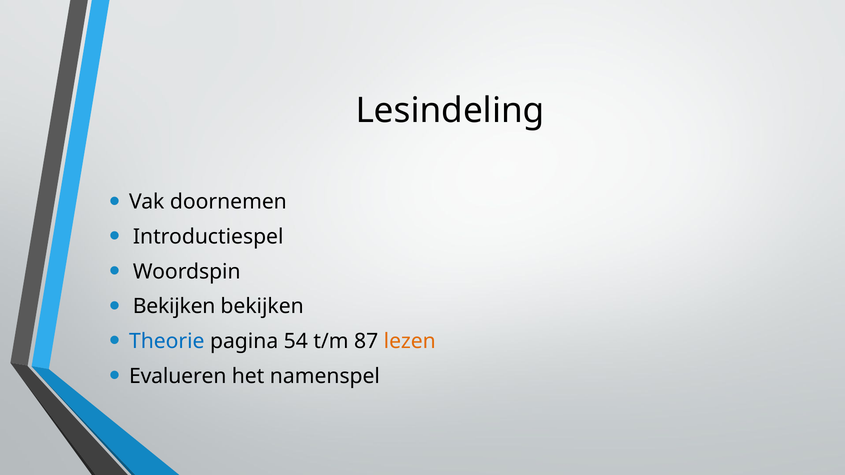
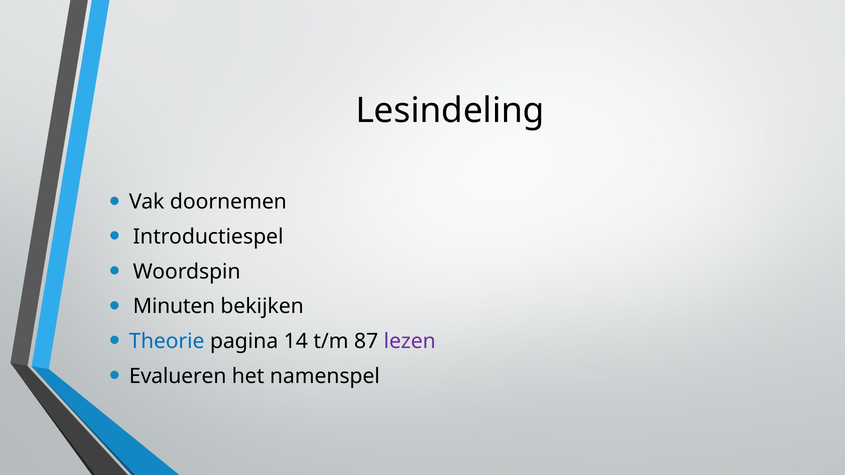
Bekijken: Bekijken -> Minuten (174, 307)
54: 54 -> 14 (296, 342)
lezen colour: orange -> purple (410, 342)
